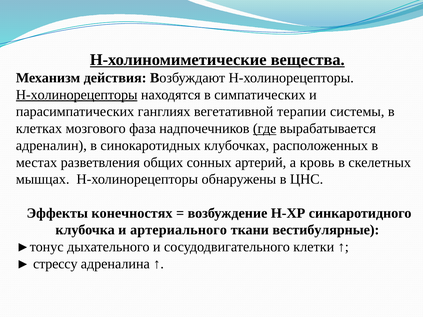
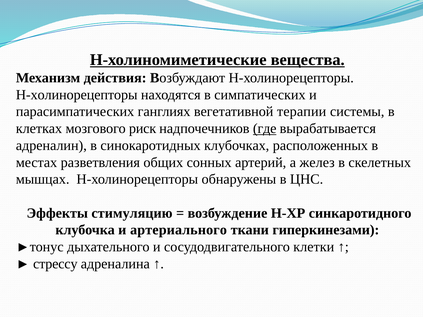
Н-холинорецепторы underline: present -> none (77, 95)
фаза: фаза -> риск (143, 129)
кровь: кровь -> желез (317, 163)
конечностях: конечностях -> стимуляцию (132, 213)
вестибулярные: вестибулярные -> гиперкинезами (326, 230)
